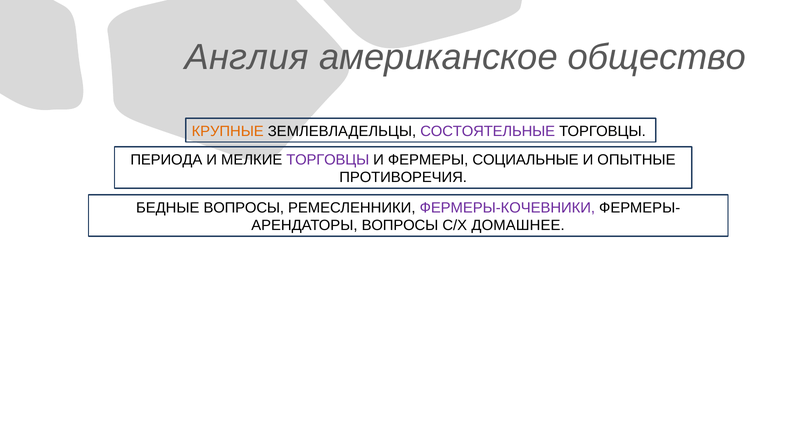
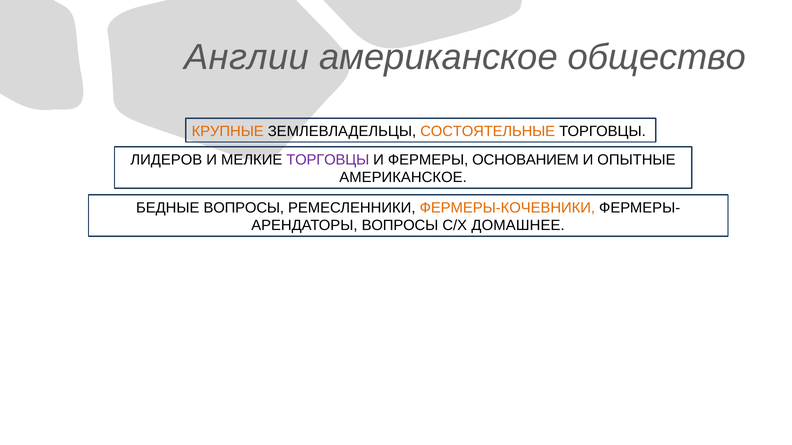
Англия: Англия -> Англии (247, 58)
СОСТОЯТЕЛЬНЫЕ colour: purple -> orange (488, 131)
ПЕРИОДА: ПЕРИОДА -> ЛИДЕРОВ (166, 160)
СОЦИАЛЬНЫЕ: СОЦИАЛЬНЫЕ -> ОСНОВАНИЕМ (526, 160)
ПРОТИВОРЕЧИЯ: ПРОТИВОРЕЧИЯ -> АМЕРИКАНСКОЕ (403, 178)
ФЕРМЕРЫ-КОЧЕВНИКИ colour: purple -> orange (507, 208)
